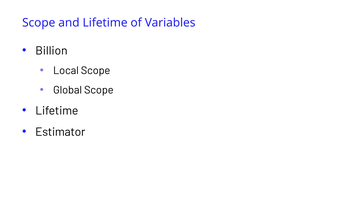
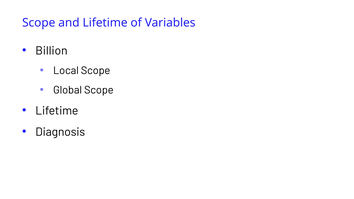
Estimator: Estimator -> Diagnosis (60, 132)
